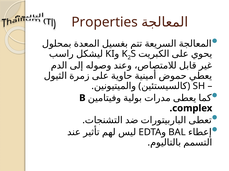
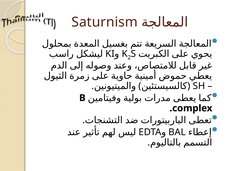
Properties: Properties -> Saturnism (105, 22)
